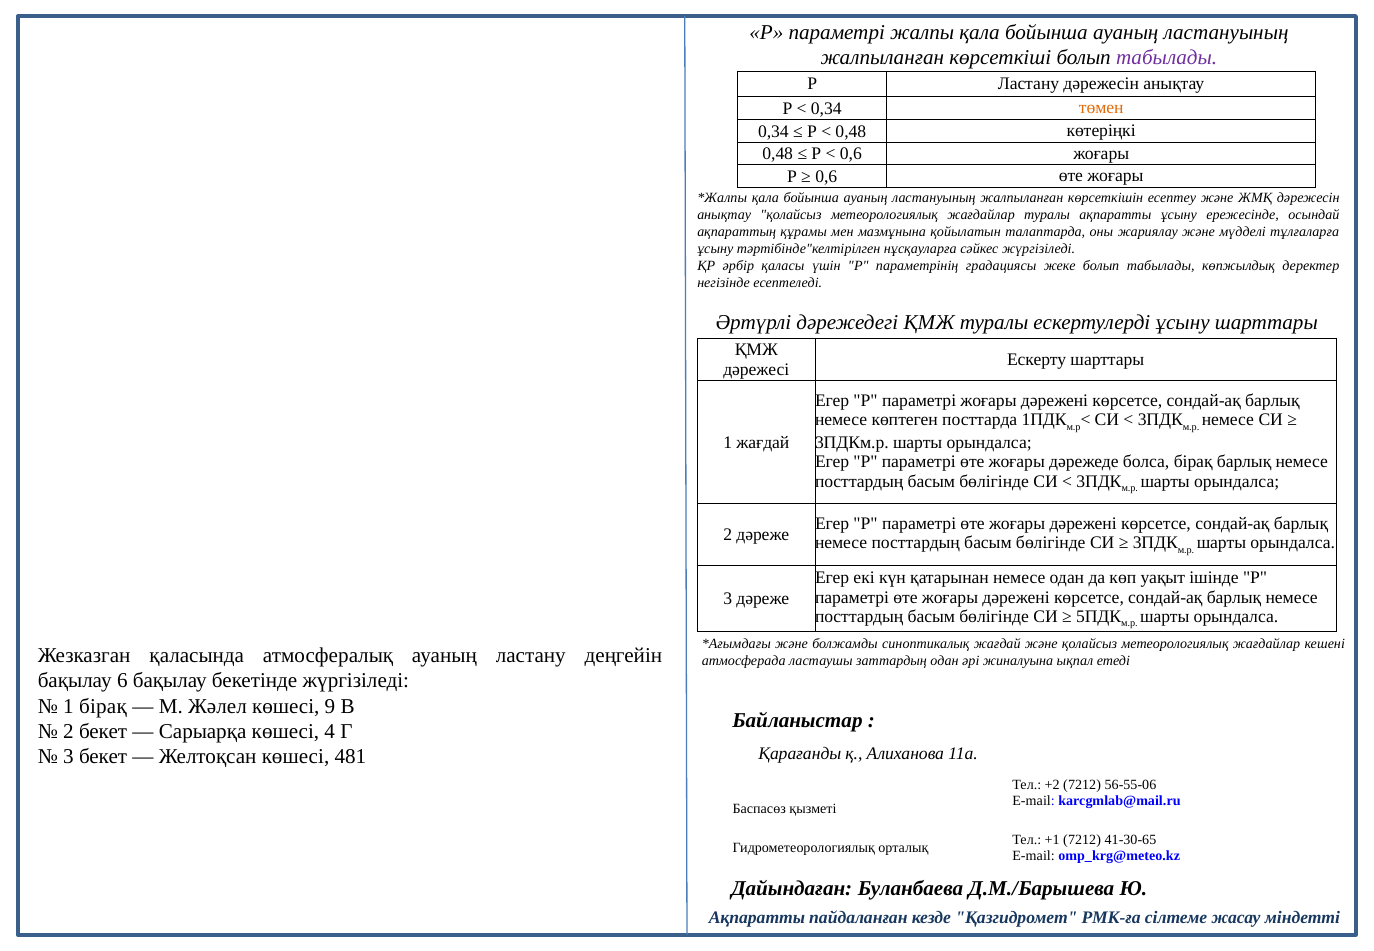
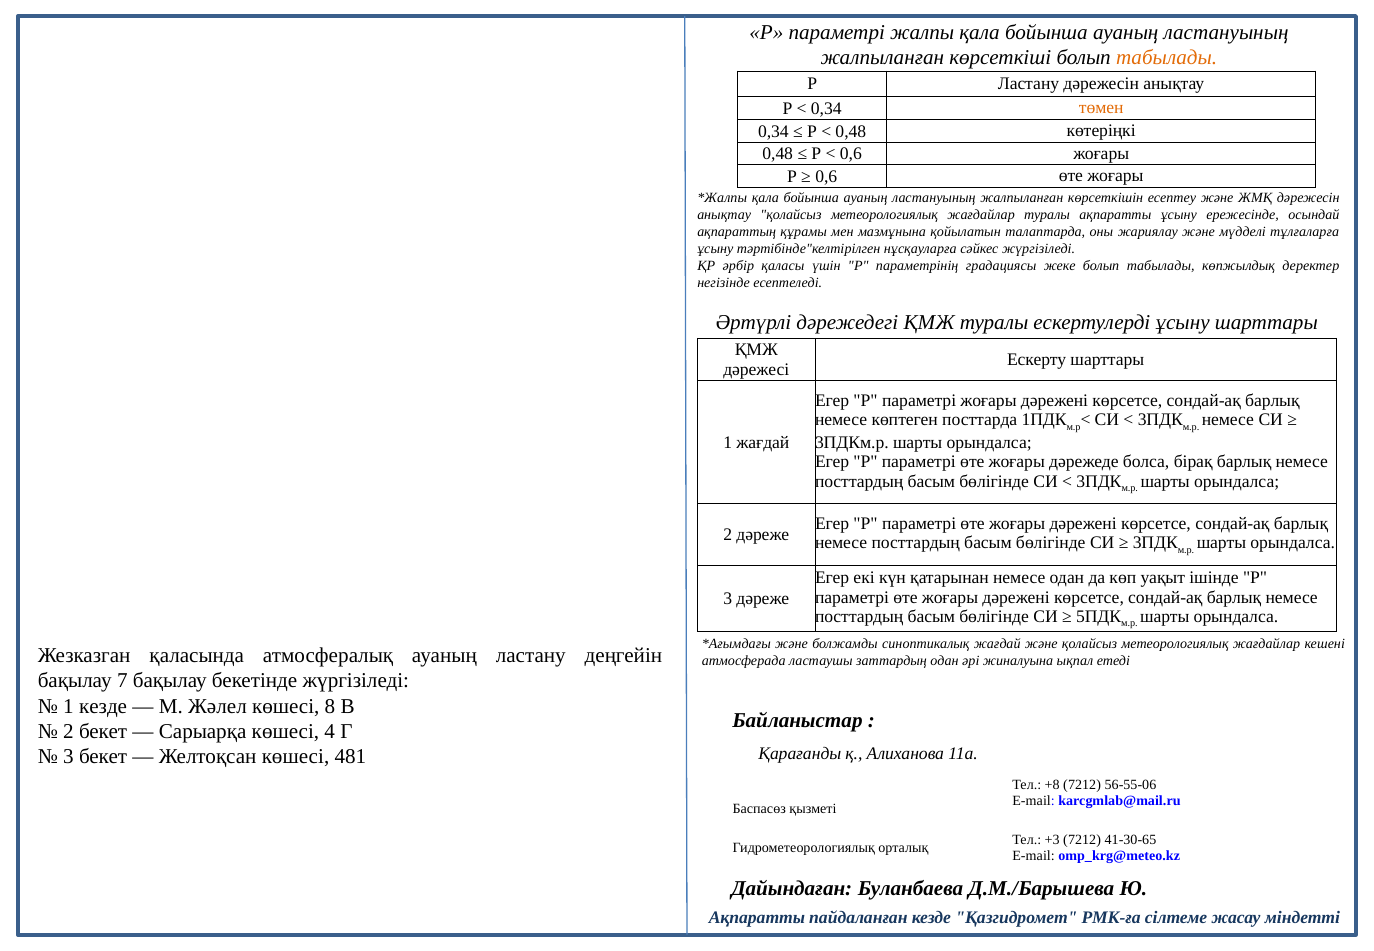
табылады colour: purple -> orange (1167, 58)
6: 6 -> 7 (122, 681)
1 бірақ: бірақ -> кезде (103, 706)
9: 9 -> 8 (330, 706)
+2: +2 -> +8 (1052, 785)
+1: +1 -> +3 (1052, 840)
